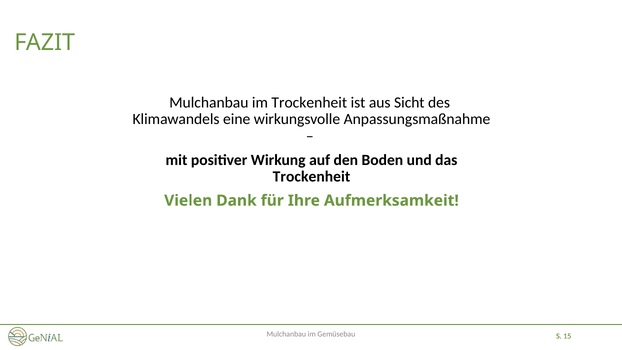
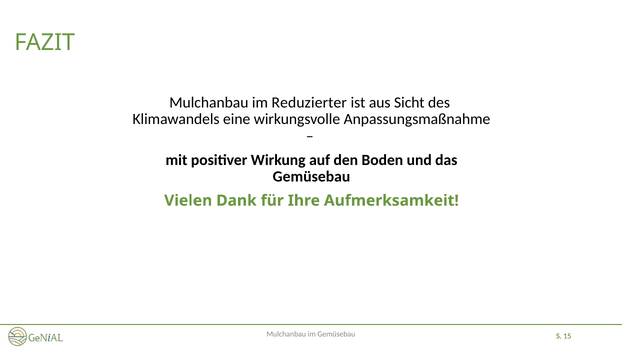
im Trockenheit: Trockenheit -> Reduzierter (309, 102)
Trockenheit: Trockenheit -> Gemüsebau (312, 177)
